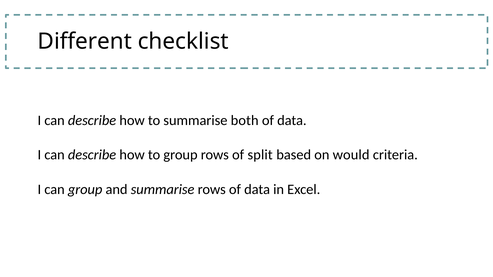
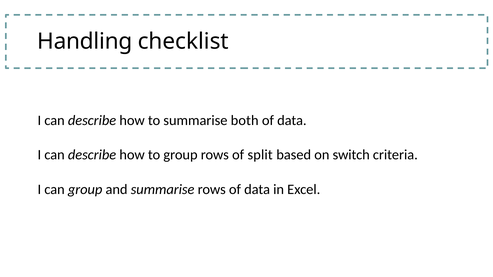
Different: Different -> Handling (85, 41)
would: would -> switch (351, 155)
